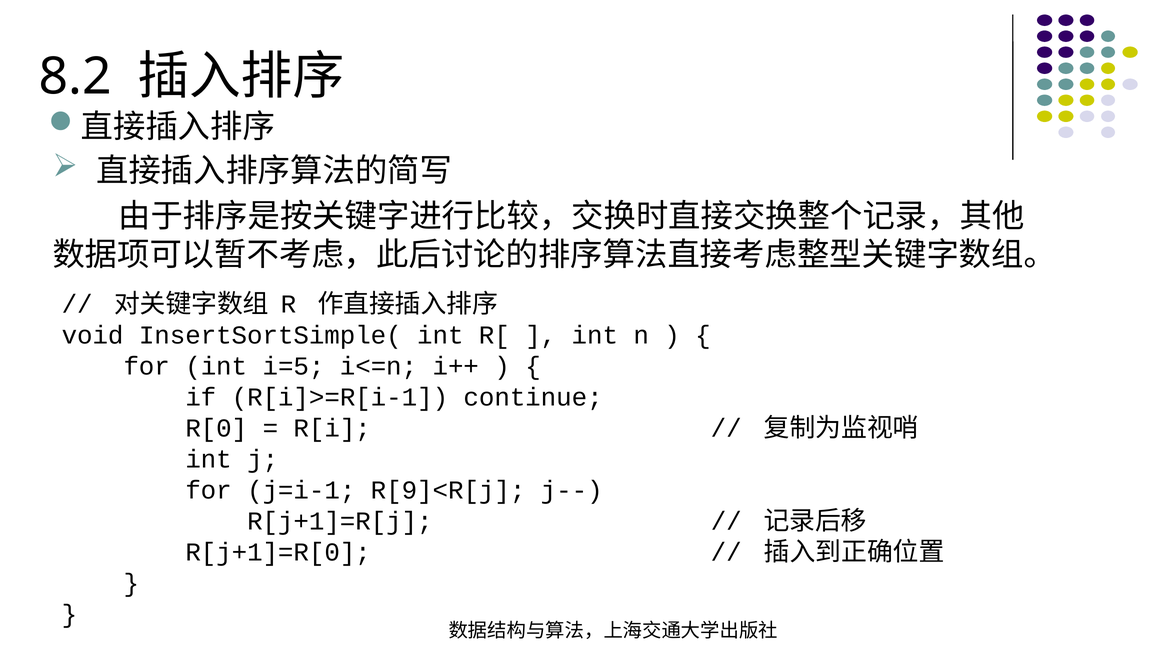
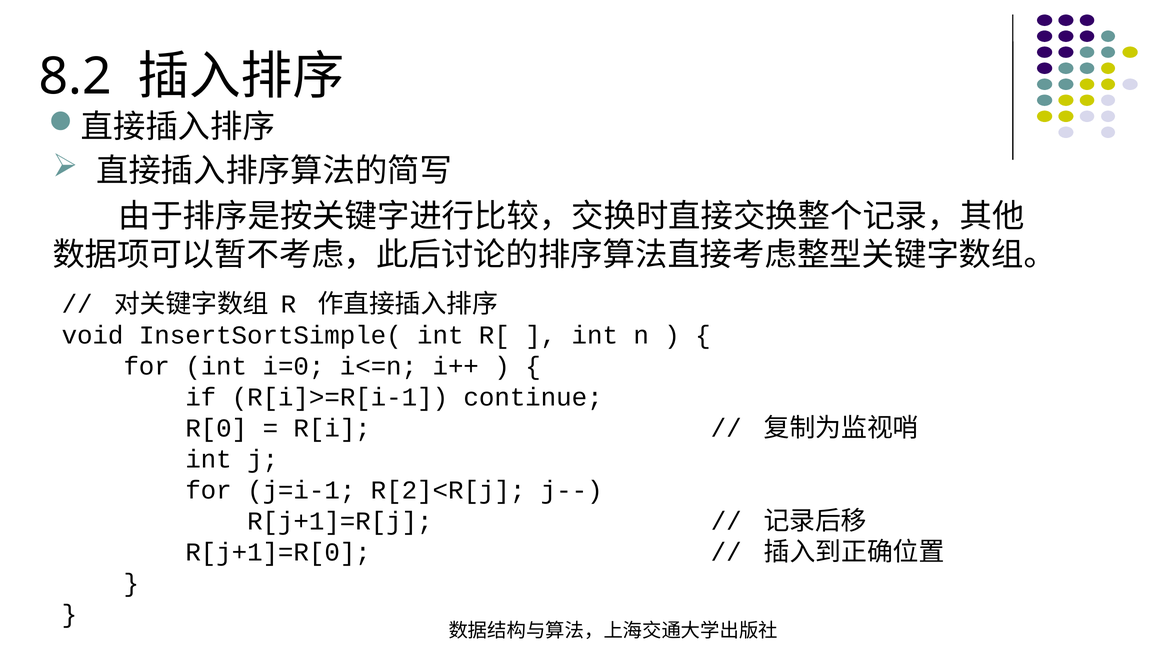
i=5: i=5 -> i=0 (293, 366)
R[9]<R[j: R[9]<R[j -> R[2]<R[j (448, 490)
